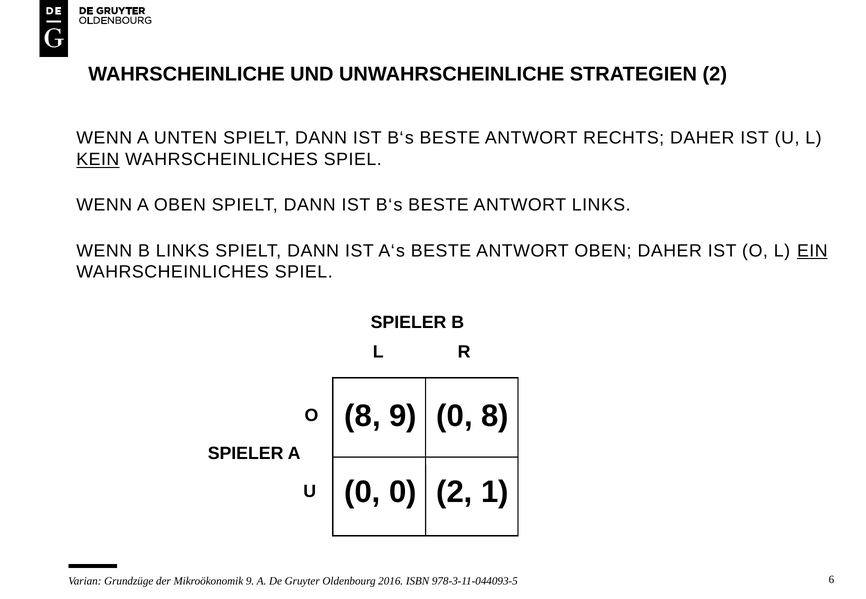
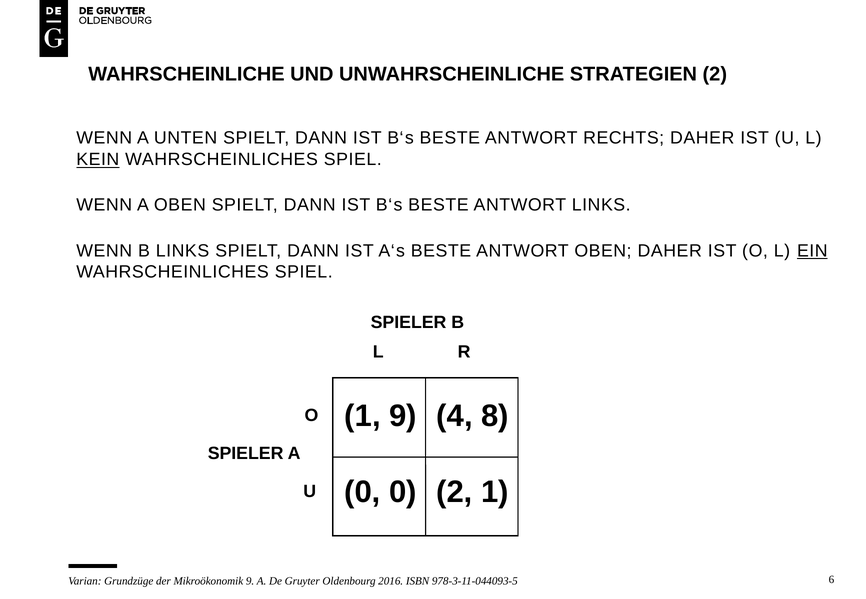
8: 8 -> 1 (363, 417)
0: 0 -> 4 (455, 417)
